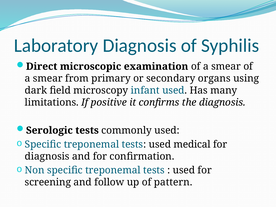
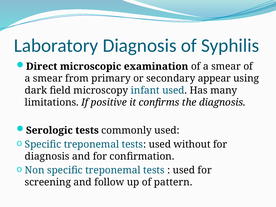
organs: organs -> appear (214, 78)
medical: medical -> without (192, 144)
